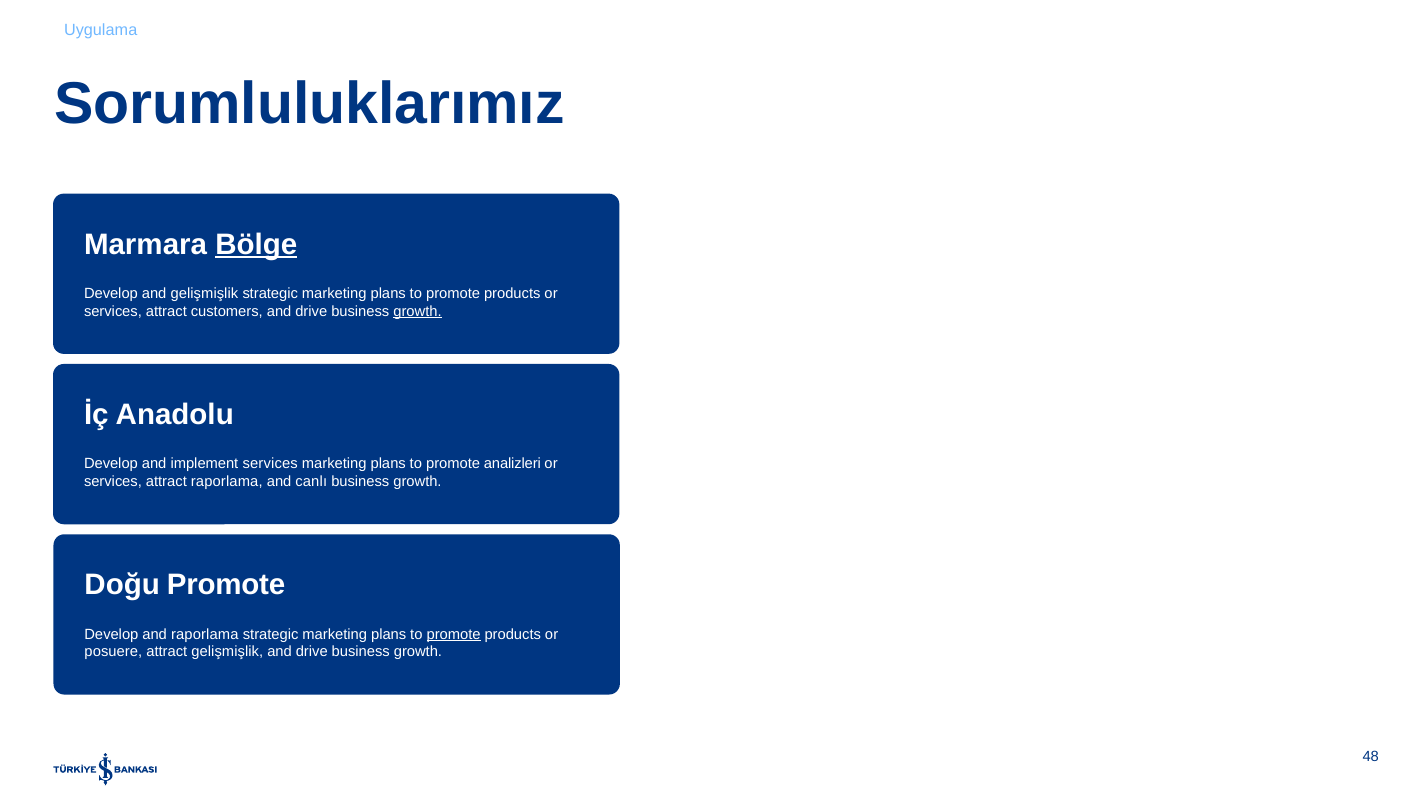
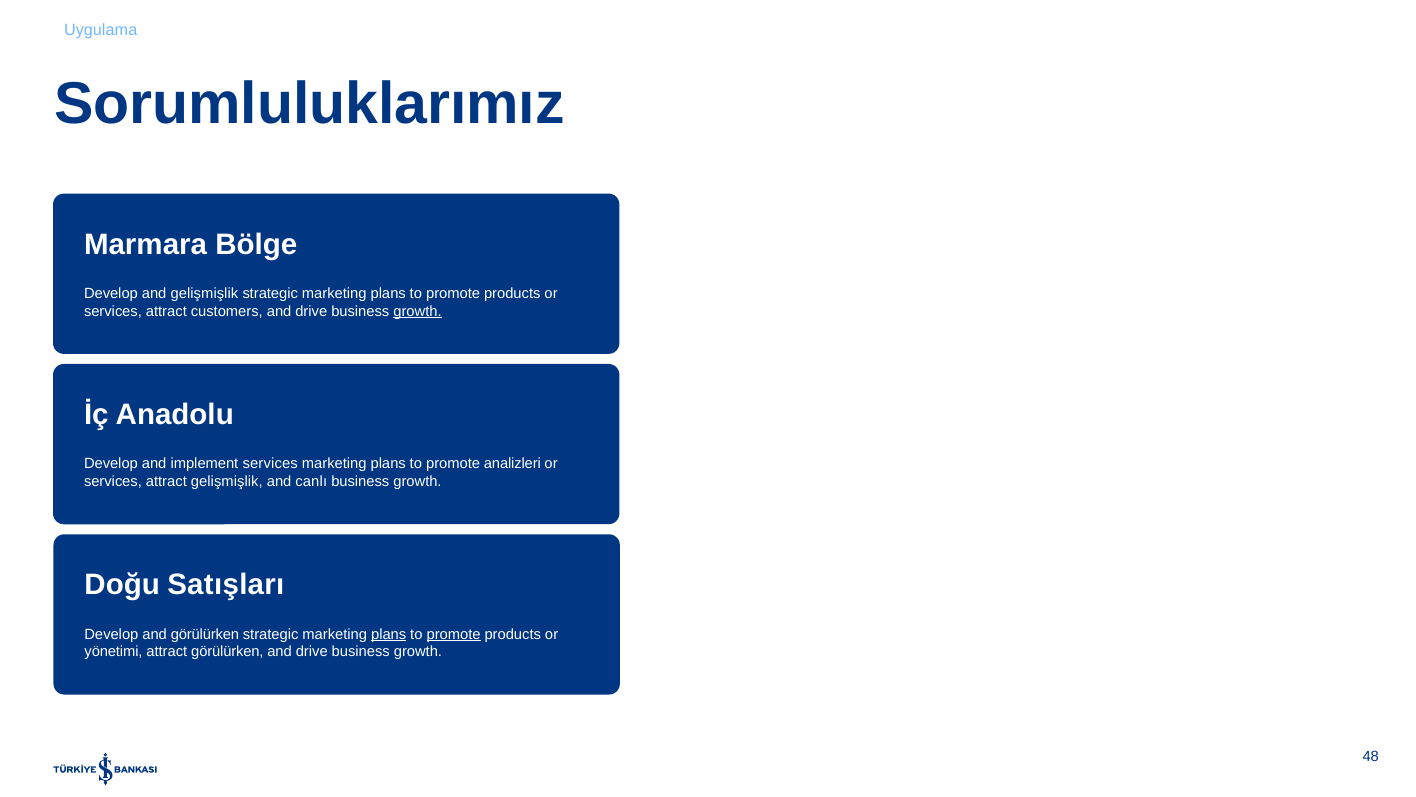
Bölge underline: present -> none (256, 244)
attract raporlama: raporlama -> gelişmişlik (227, 481)
Doğu Promote: Promote -> Satışları (226, 585)
and raporlama: raporlama -> görülürken (205, 634)
plans underline: none -> present (389, 634)
posuere: posuere -> yönetimi (114, 652)
attract gelişmişlik: gelişmişlik -> görülürken (227, 652)
